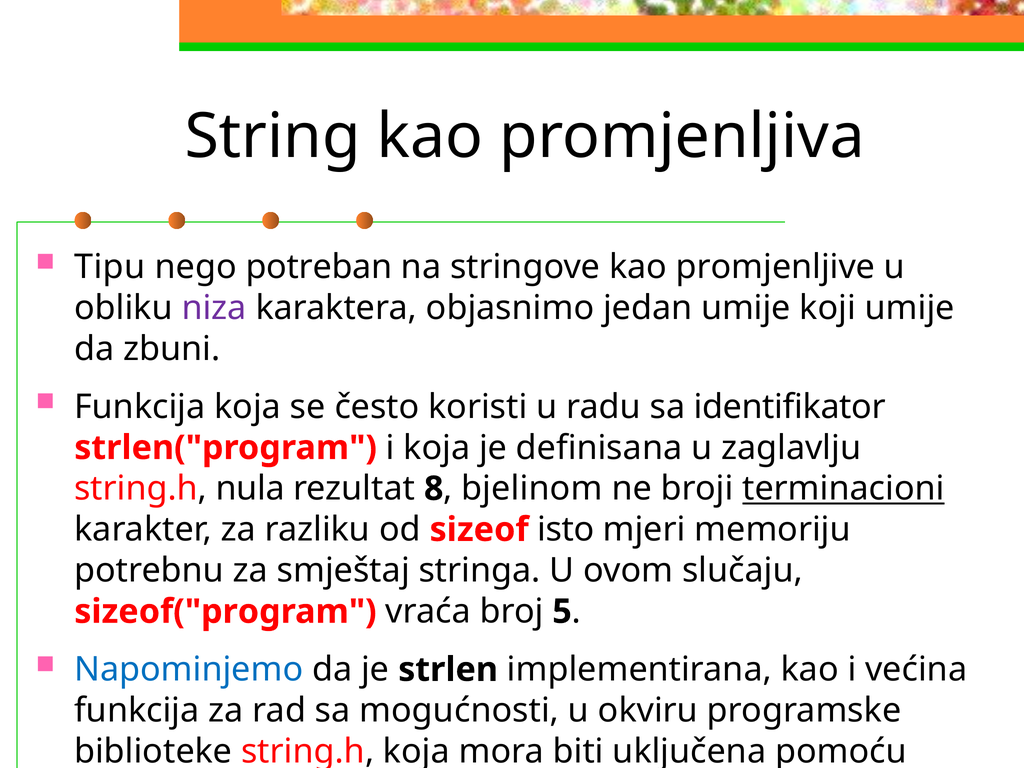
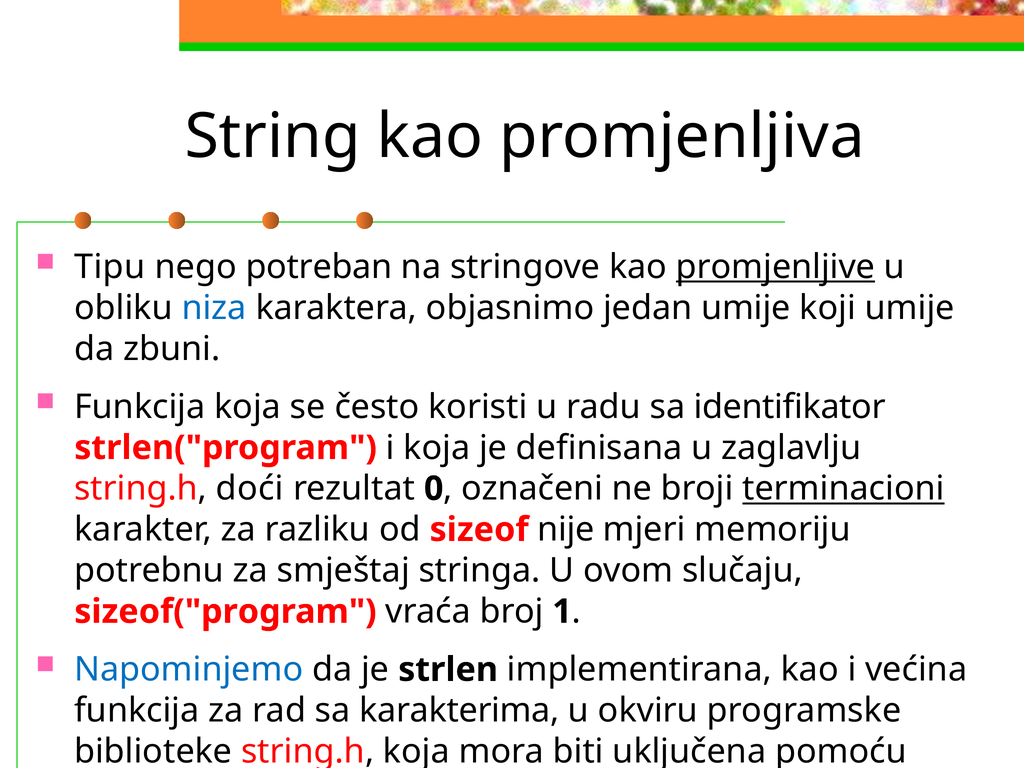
promjenljive underline: none -> present (776, 267)
niza colour: purple -> blue (214, 308)
nula: nula -> doći (250, 489)
8: 8 -> 0 (434, 489)
bjelinom: bjelinom -> označeni (532, 489)
isto: isto -> nije (566, 530)
5: 5 -> 1 (562, 612)
mogućnosti: mogućnosti -> karakterima (459, 711)
